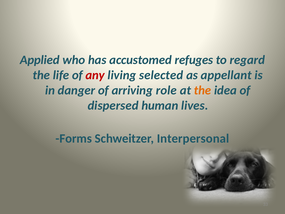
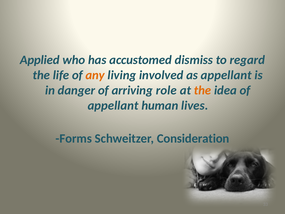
refuges: refuges -> dismiss (194, 60)
any colour: red -> orange (95, 75)
selected: selected -> involved (161, 75)
dispersed: dispersed -> appellant (113, 105)
Interpersonal: Interpersonal -> Consideration (193, 138)
